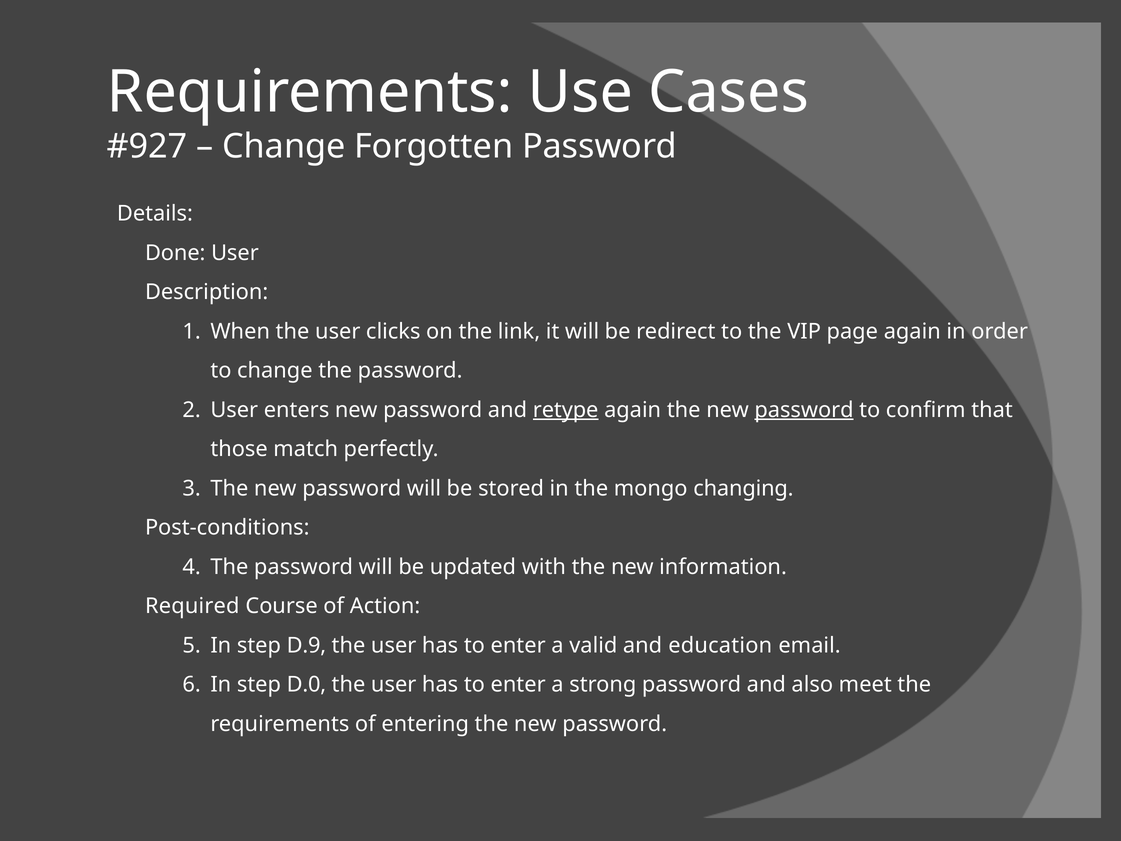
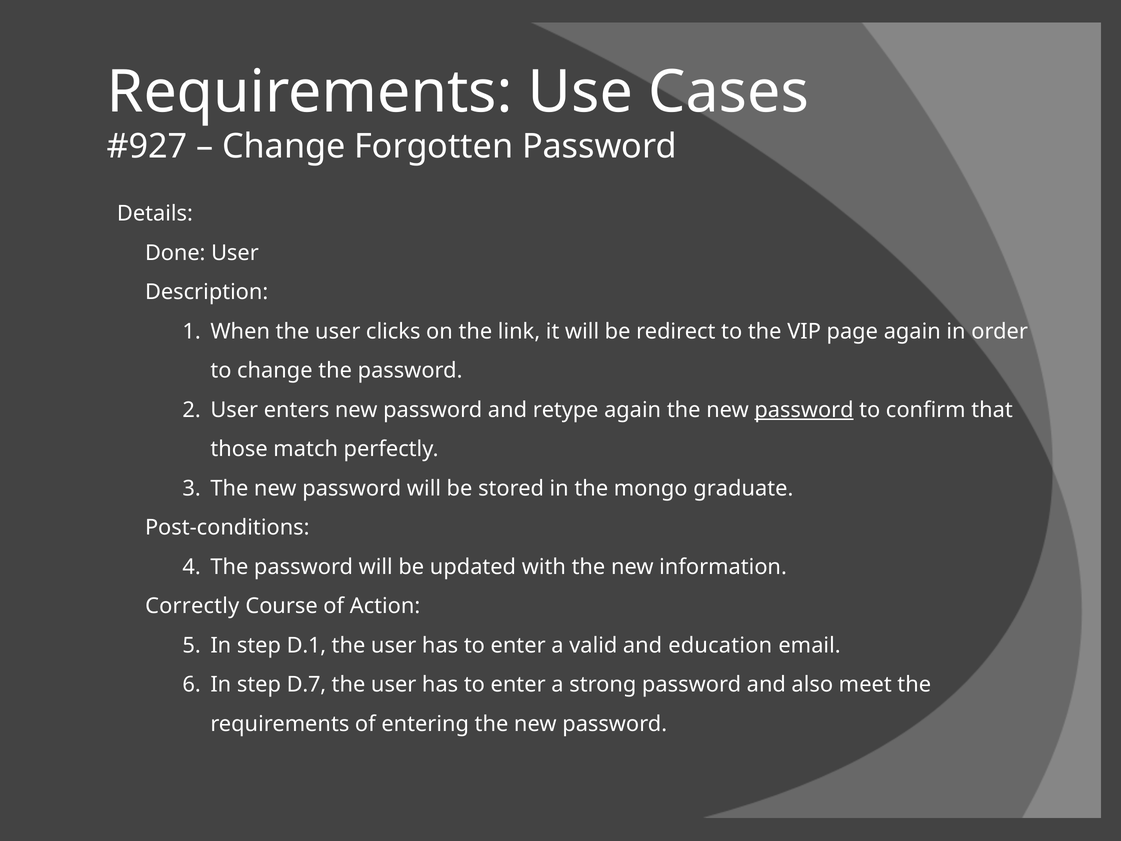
retype underline: present -> none (566, 410)
changing: changing -> graduate (743, 488)
Required: Required -> Correctly (192, 606)
D.9: D.9 -> D.1 (306, 645)
D.0: D.0 -> D.7 (306, 684)
